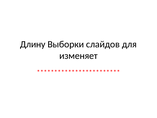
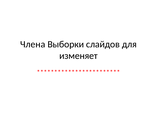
Длину: Длину -> Члена (33, 44)
